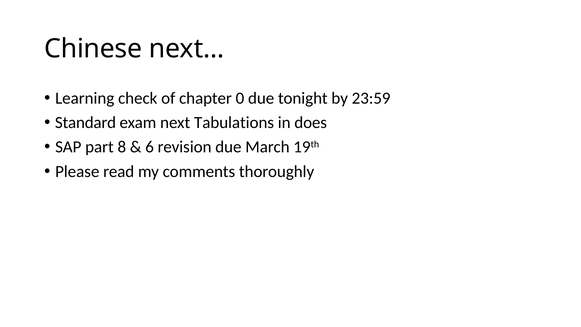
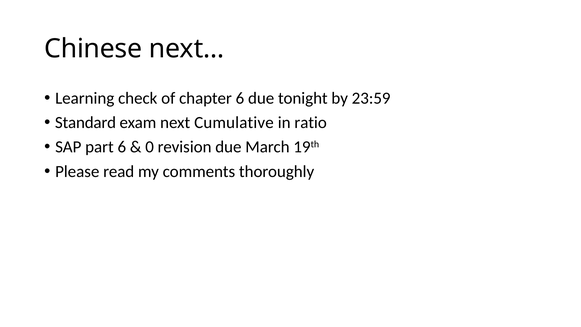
chapter 0: 0 -> 6 (240, 98)
Tabulations: Tabulations -> Cumulative (234, 123)
does: does -> ratio (311, 123)
part 8: 8 -> 6 (122, 147)
6: 6 -> 0 (150, 147)
